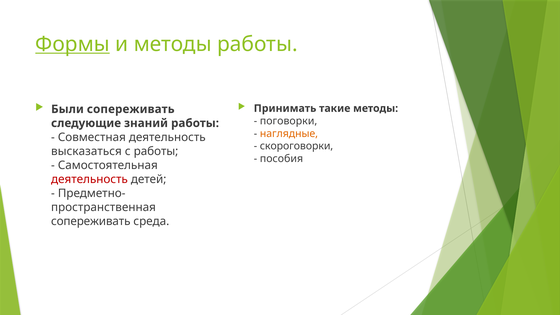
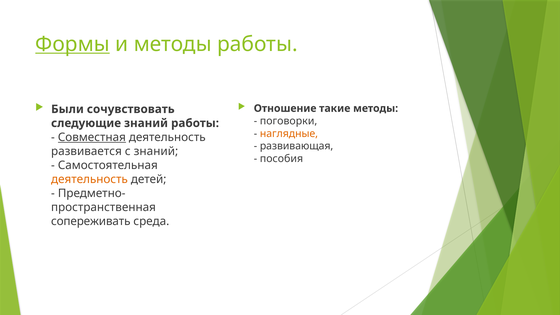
Принимать: Принимать -> Отношение (285, 108)
Были сопереживать: сопереживать -> сочувствовать (131, 109)
Совместная underline: none -> present (92, 137)
скороговорки: скороговорки -> развивающая (297, 146)
высказаться: высказаться -> развивается (86, 151)
с работы: работы -> знаний (156, 151)
деятельность colour: red -> orange (89, 179)
